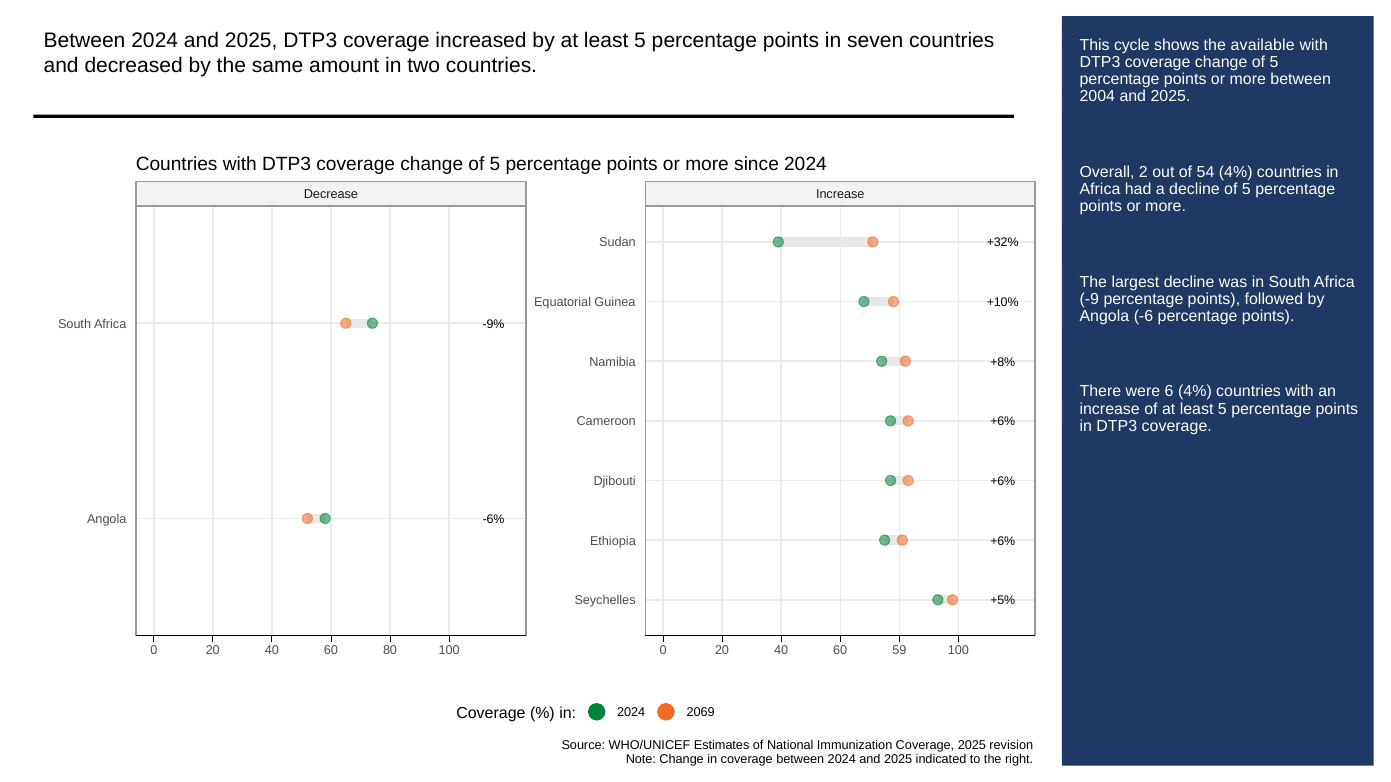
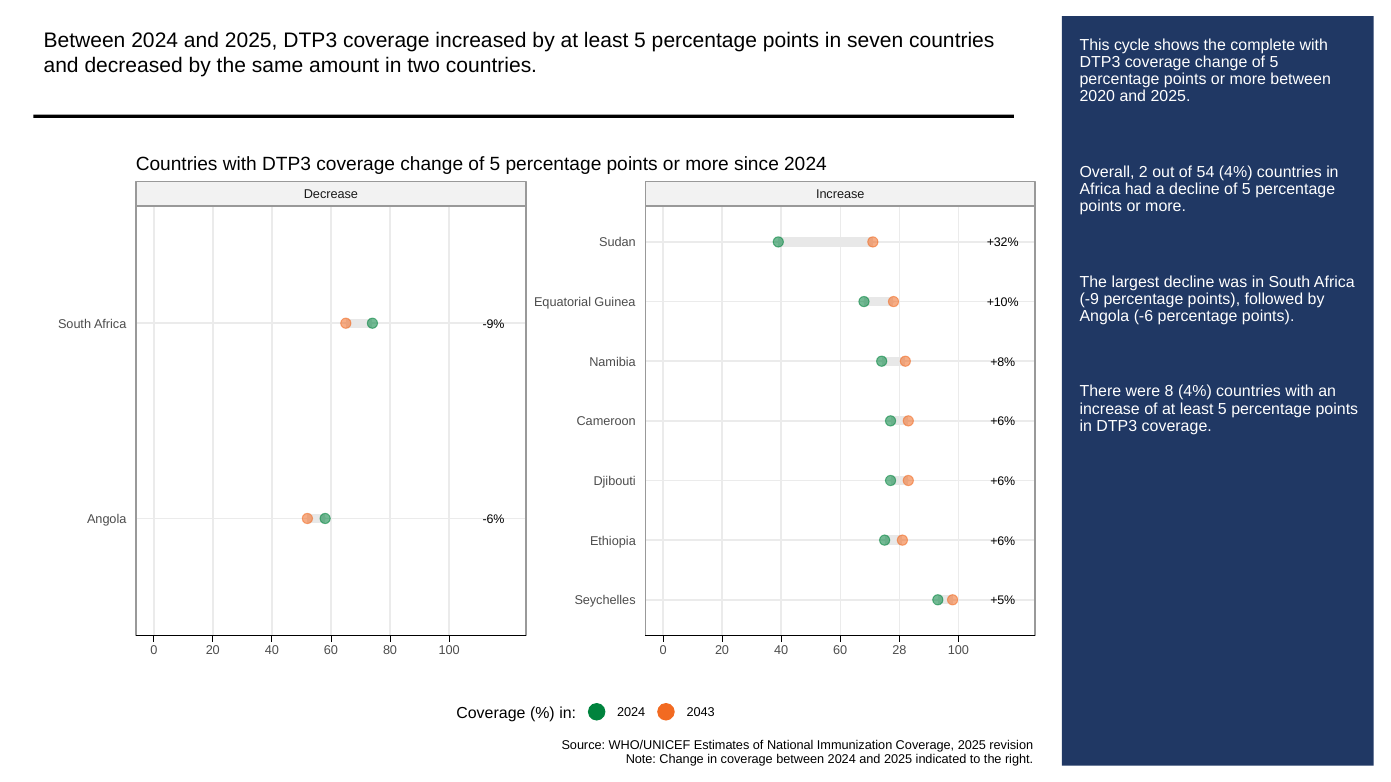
available: available -> complete (1263, 45)
2004: 2004 -> 2020 (1097, 97)
6: 6 -> 8 (1169, 392)
59: 59 -> 28 (899, 651)
2069: 2069 -> 2043 (701, 713)
